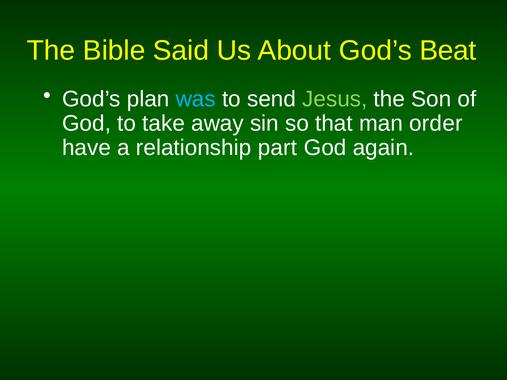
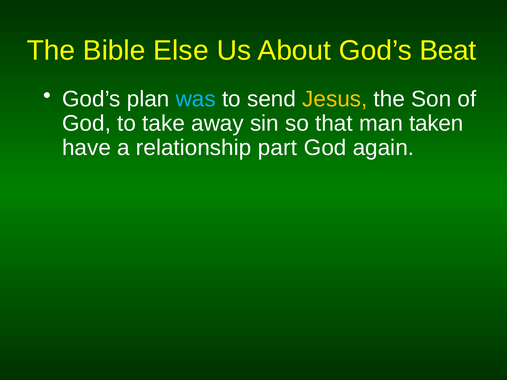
Said: Said -> Else (181, 51)
Jesus colour: light green -> yellow (335, 99)
order: order -> taken (436, 123)
